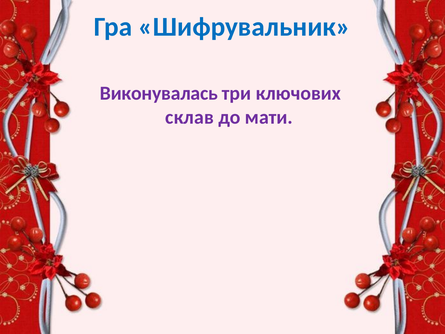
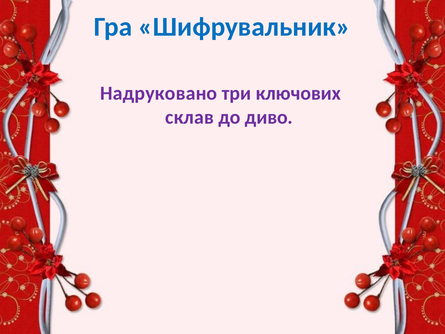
Виконувалась: Виконувалась -> Надруковано (159, 93)
мати: мати -> диво (269, 117)
